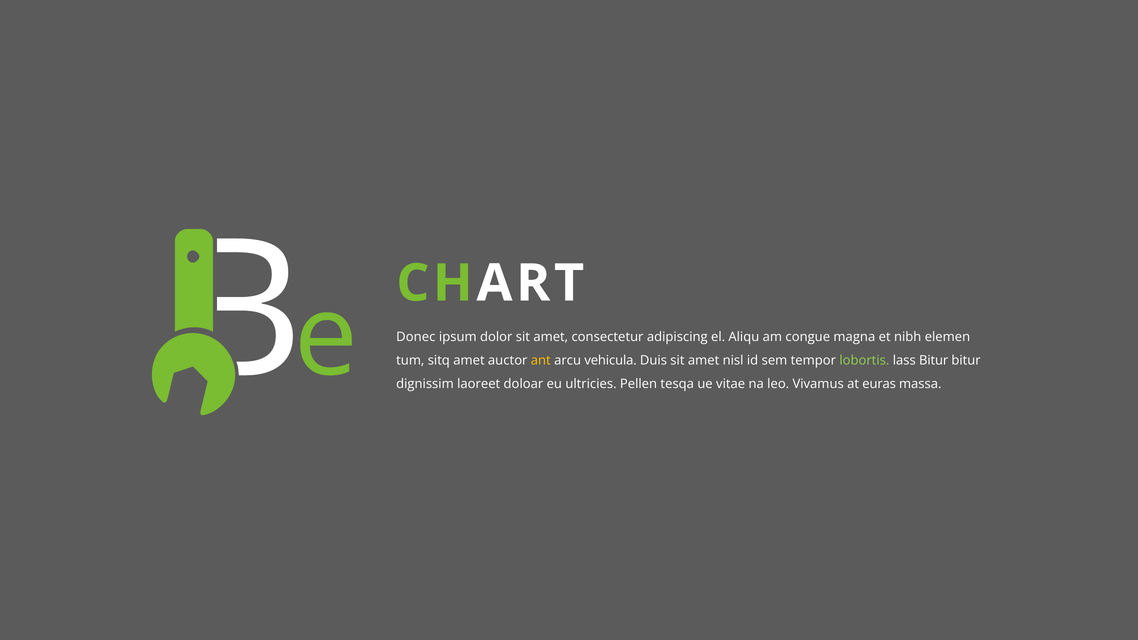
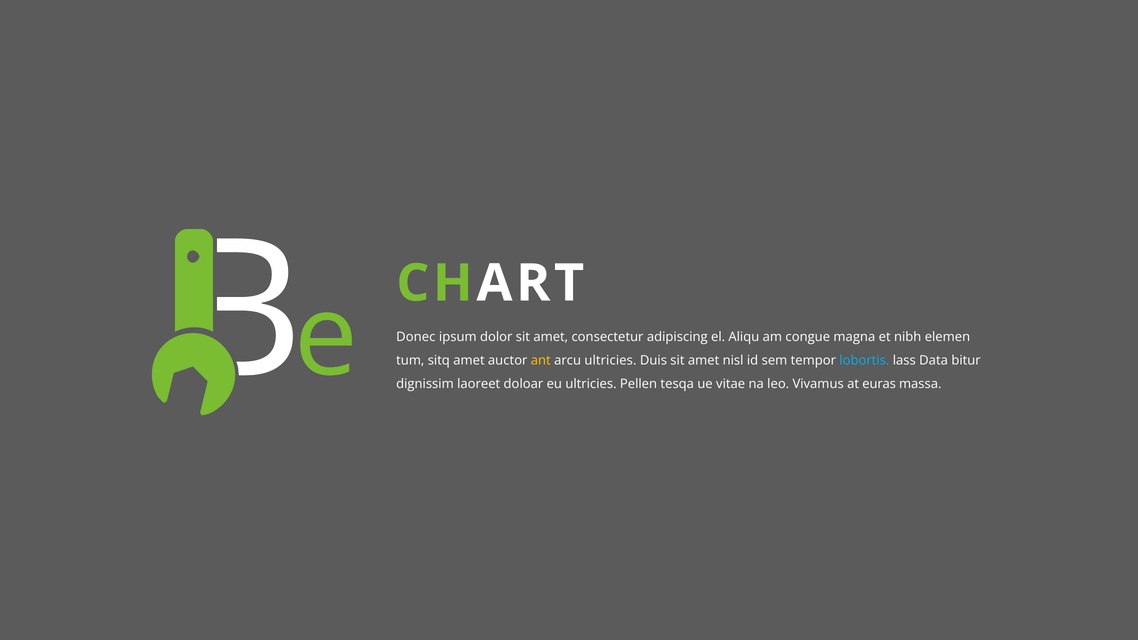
arcu vehicula: vehicula -> ultricies (610, 360)
lobortis colour: light green -> light blue (864, 360)
lass Bitur: Bitur -> Data (934, 360)
